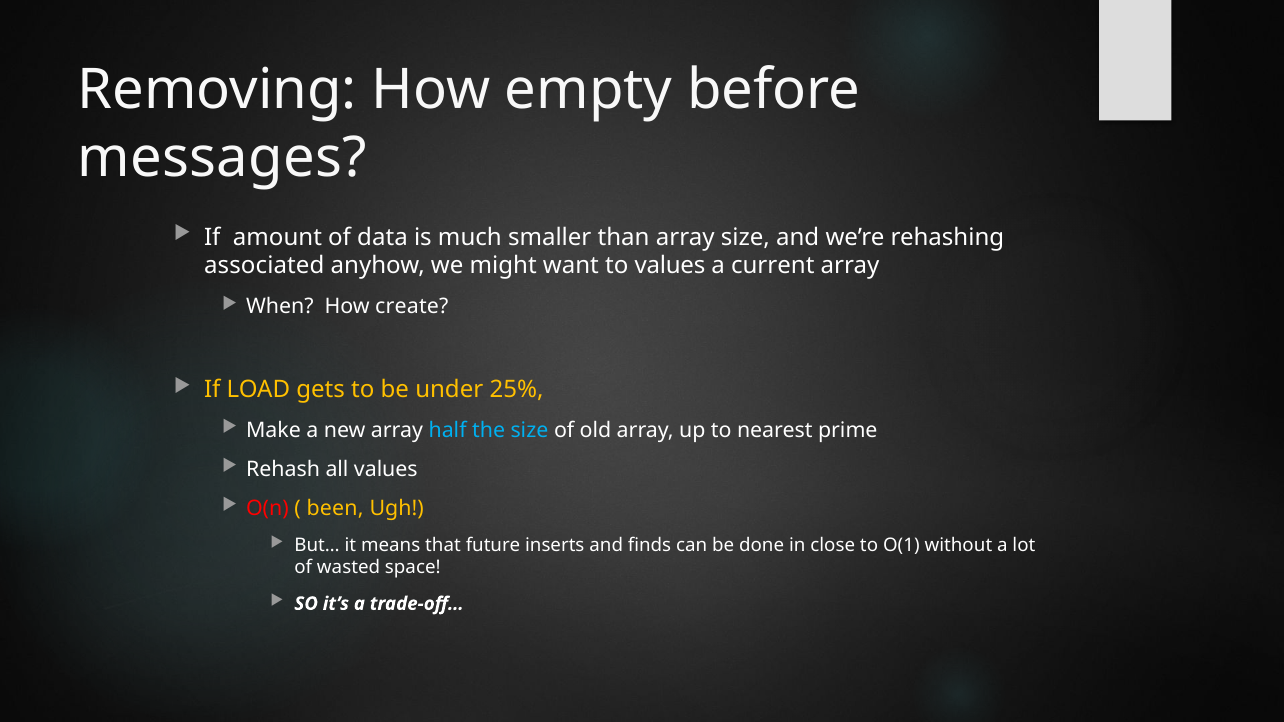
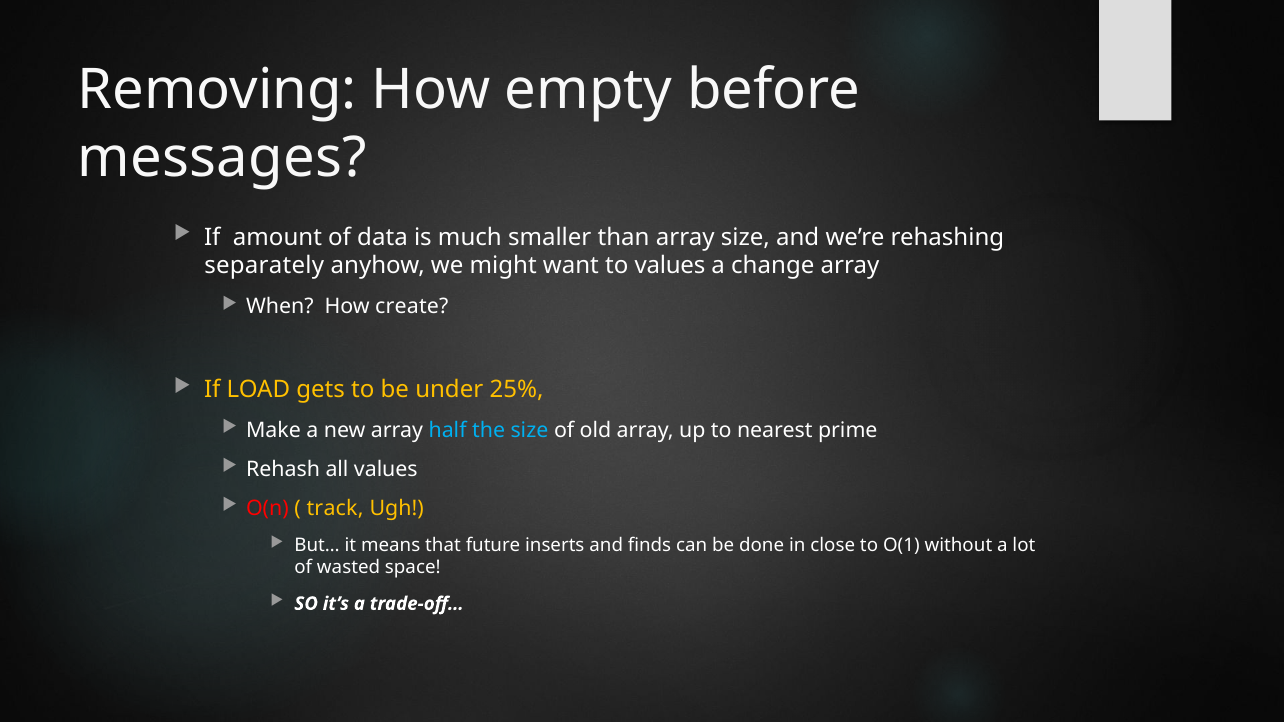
associated: associated -> separately (264, 266)
current: current -> change (773, 266)
been: been -> track (335, 508)
